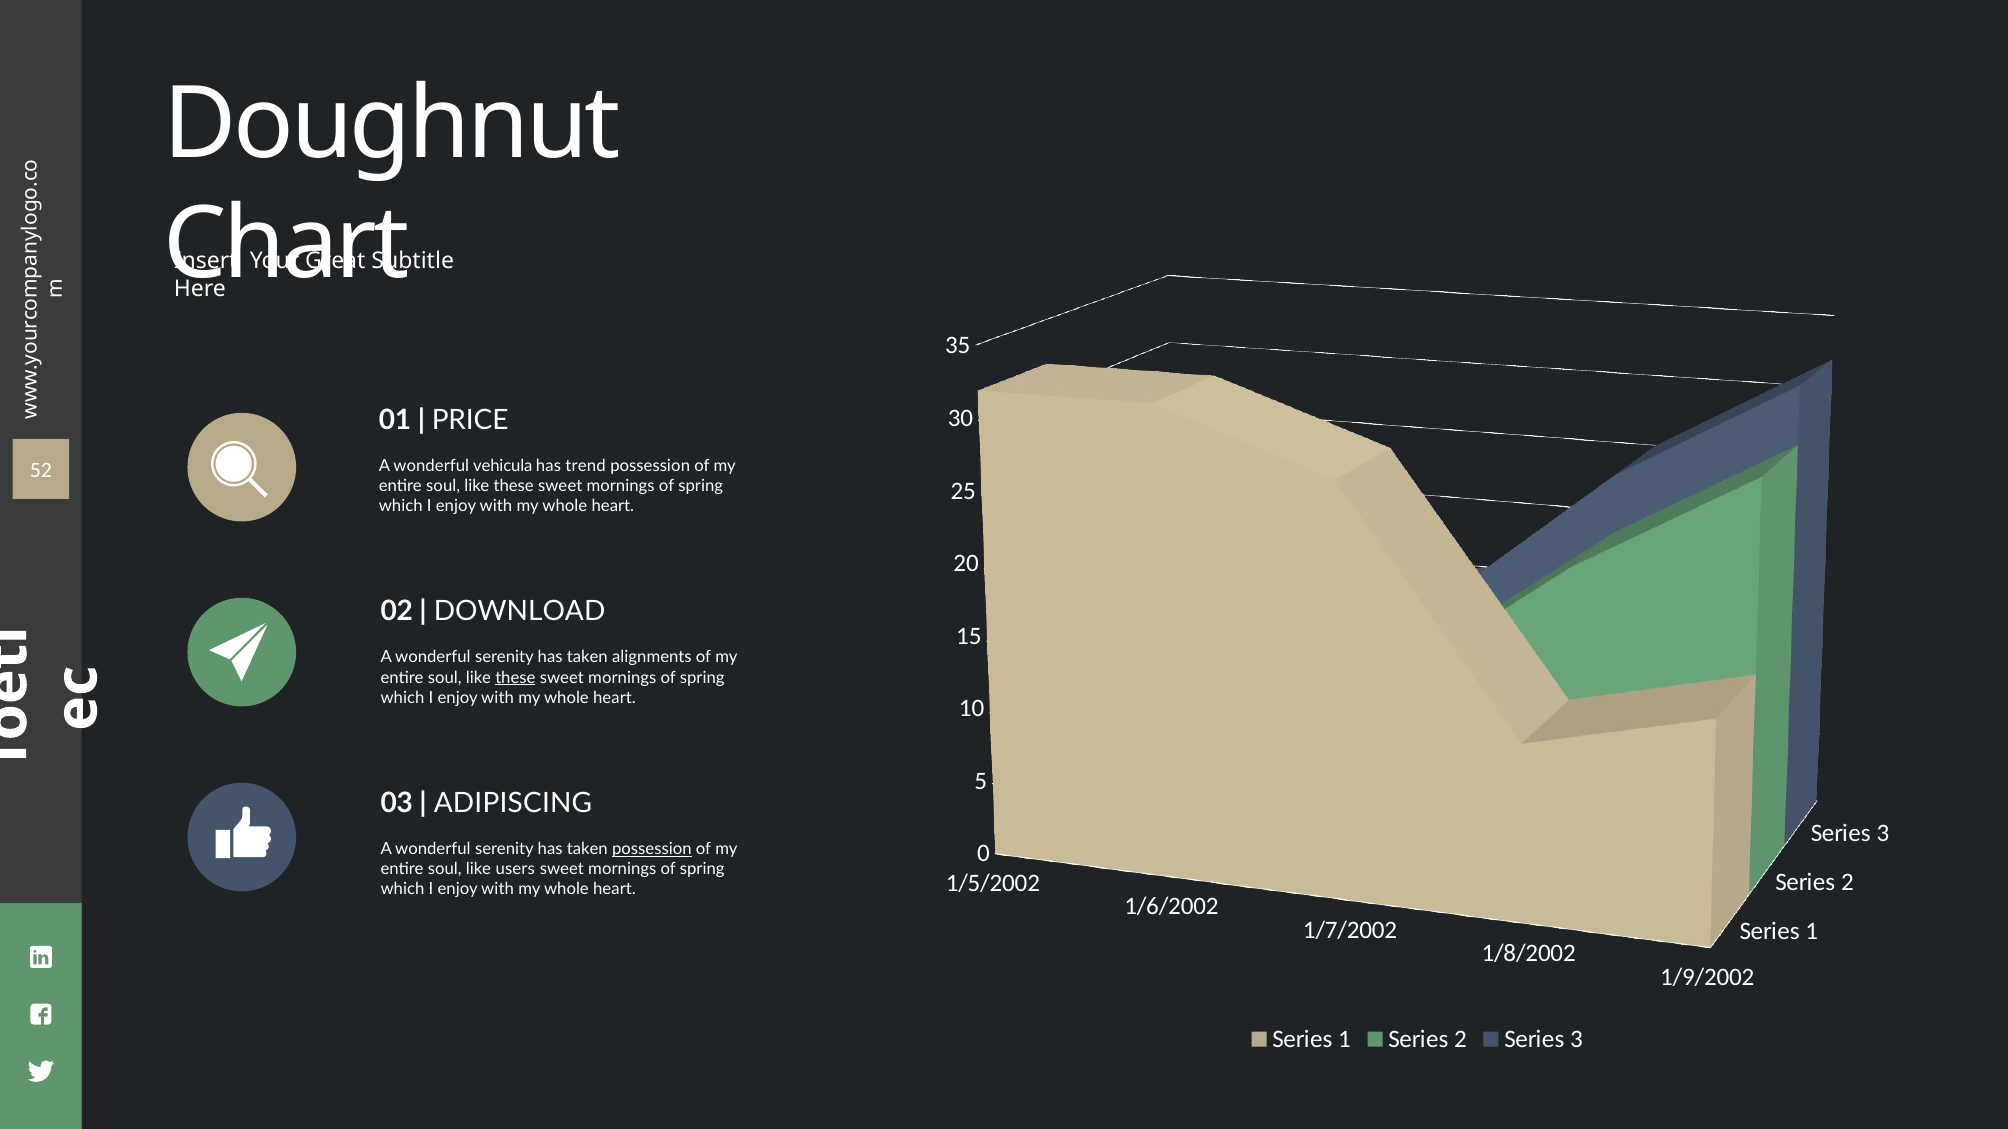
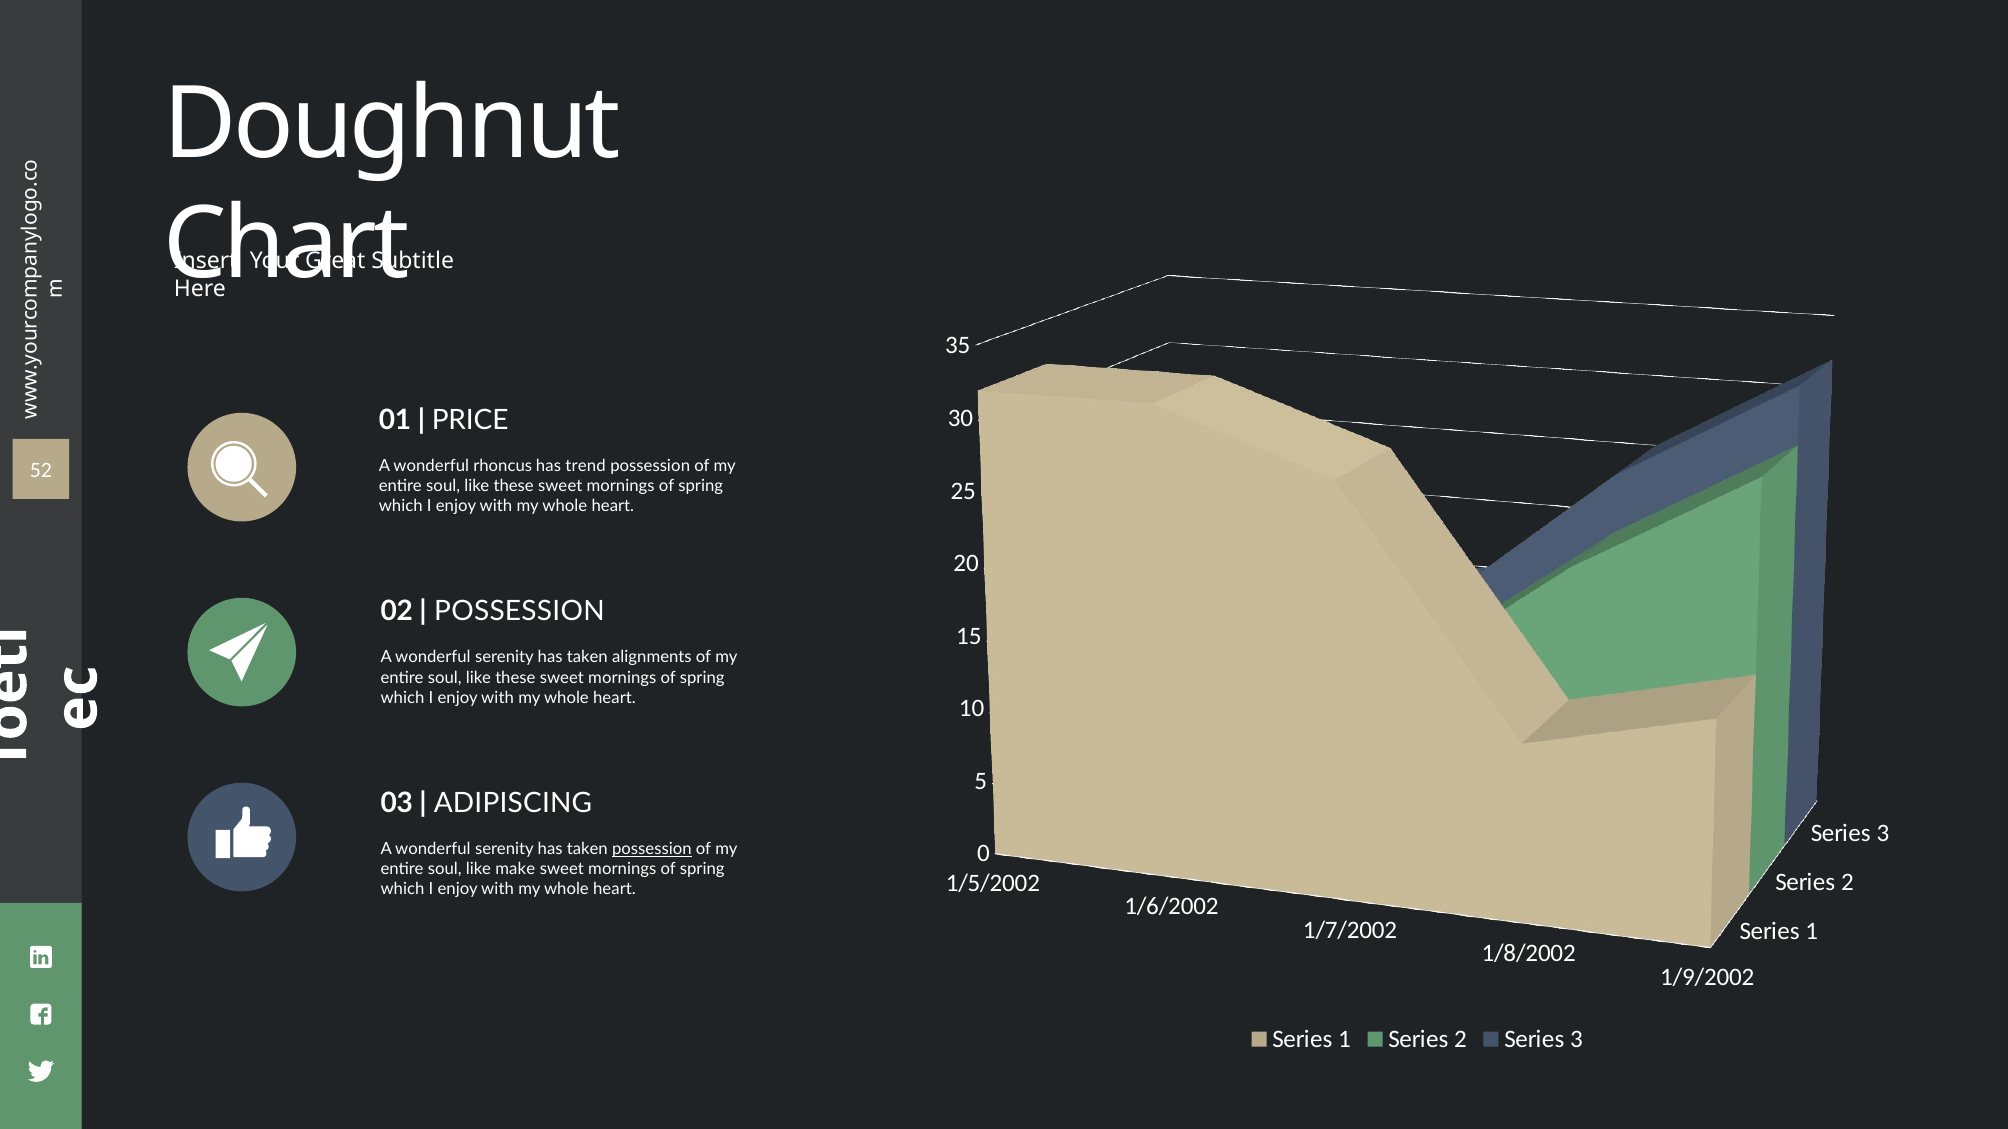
vehicula: vehicula -> rhoncus (503, 466)
DOWNLOAD: DOWNLOAD -> POSSESSION (519, 612)
these underline: present -> none (515, 678)
users: users -> make (515, 869)
